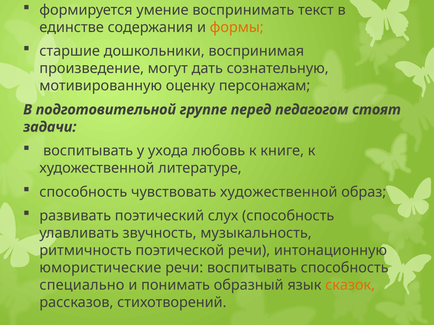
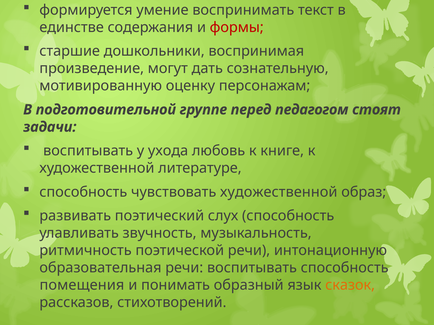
формы colour: orange -> red (237, 27)
юмористические: юмористические -> образовательная (100, 268)
специально: специально -> помещения (82, 286)
